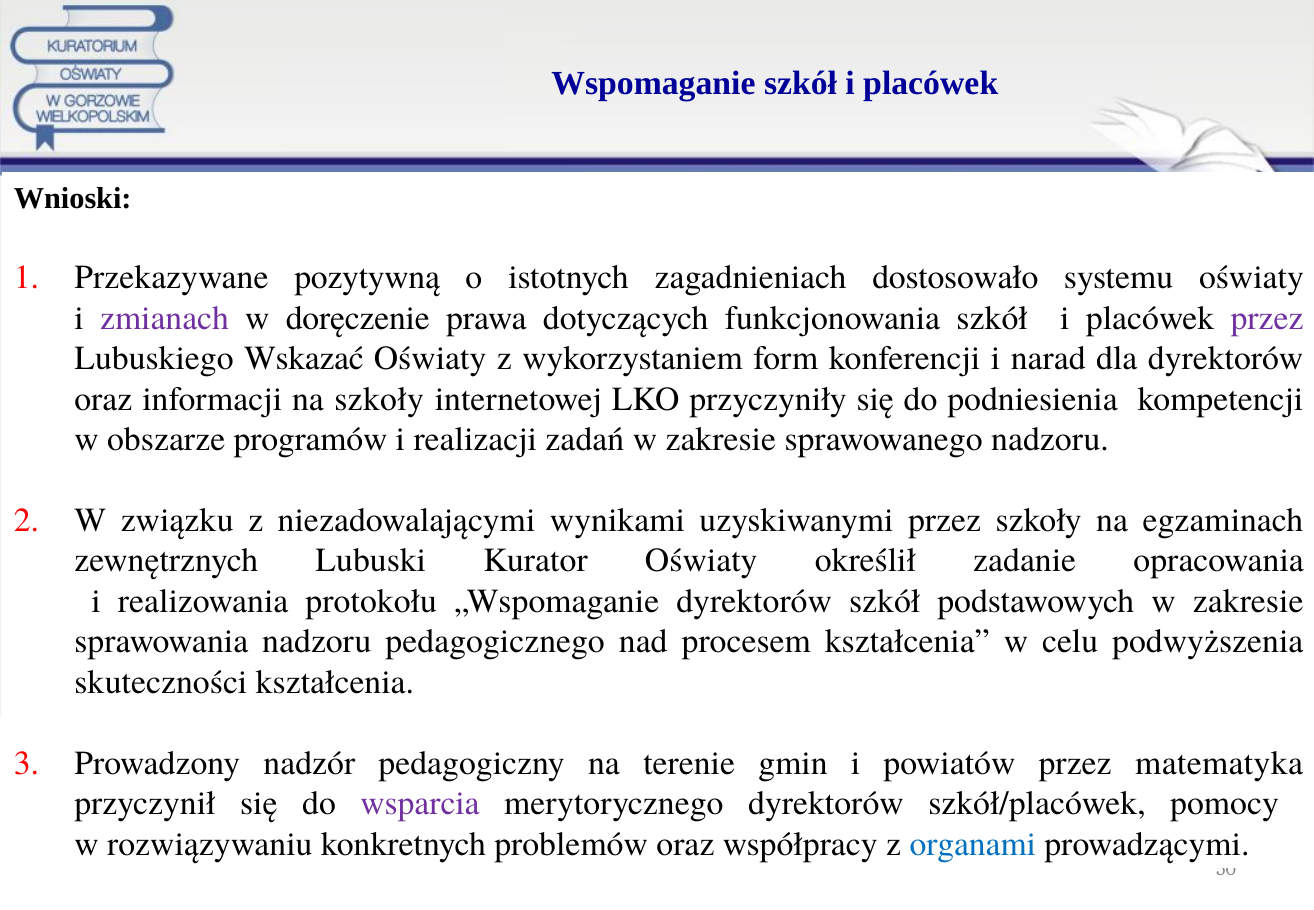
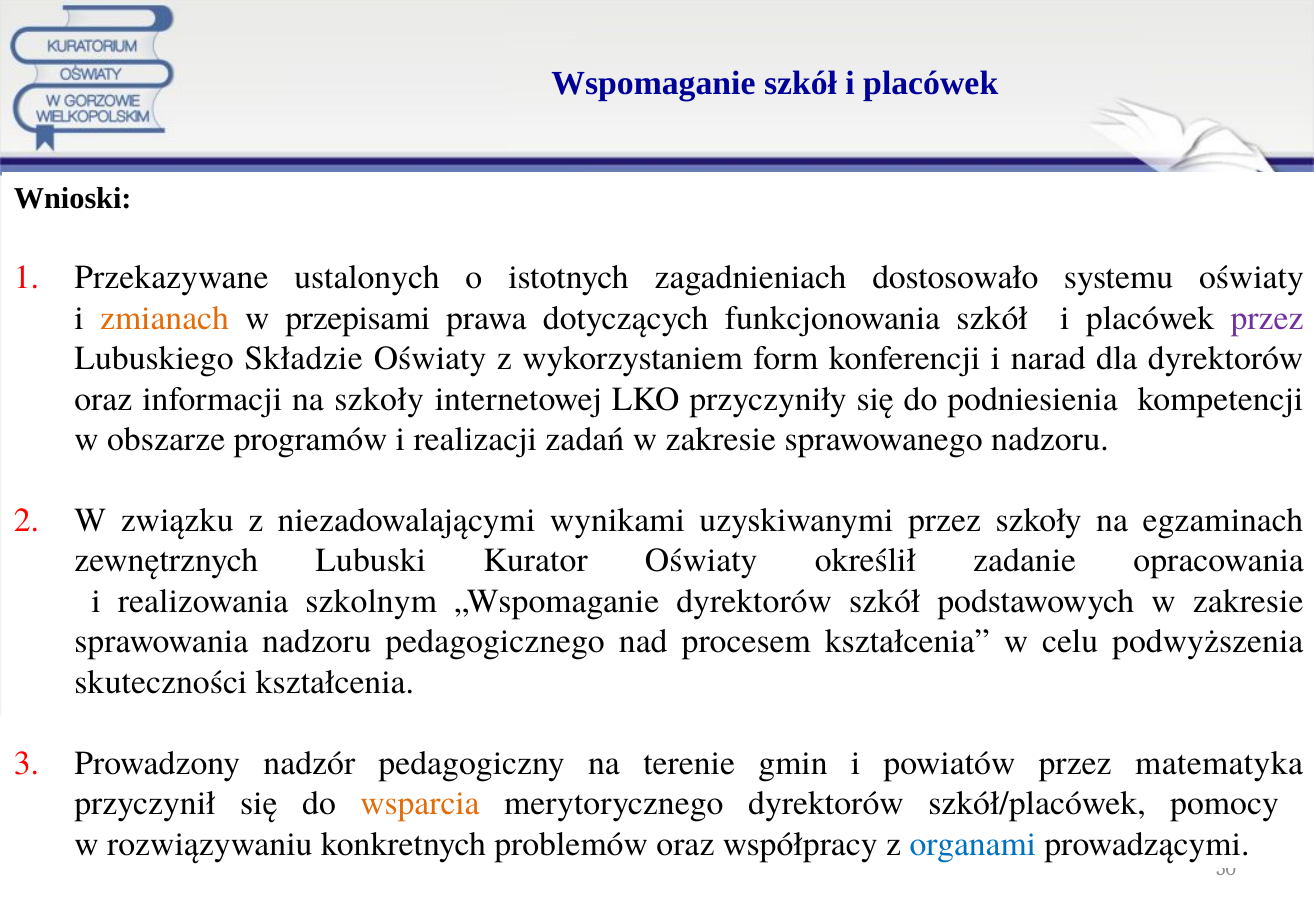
pozytywną: pozytywną -> ustalonych (367, 277)
zmianach colour: purple -> orange (165, 318)
doręczenie: doręczenie -> przepisami (358, 318)
Wskazać: Wskazać -> Składzie (304, 358)
protokołu: protokołu -> szkolnym (371, 601)
wsparcia colour: purple -> orange (420, 803)
